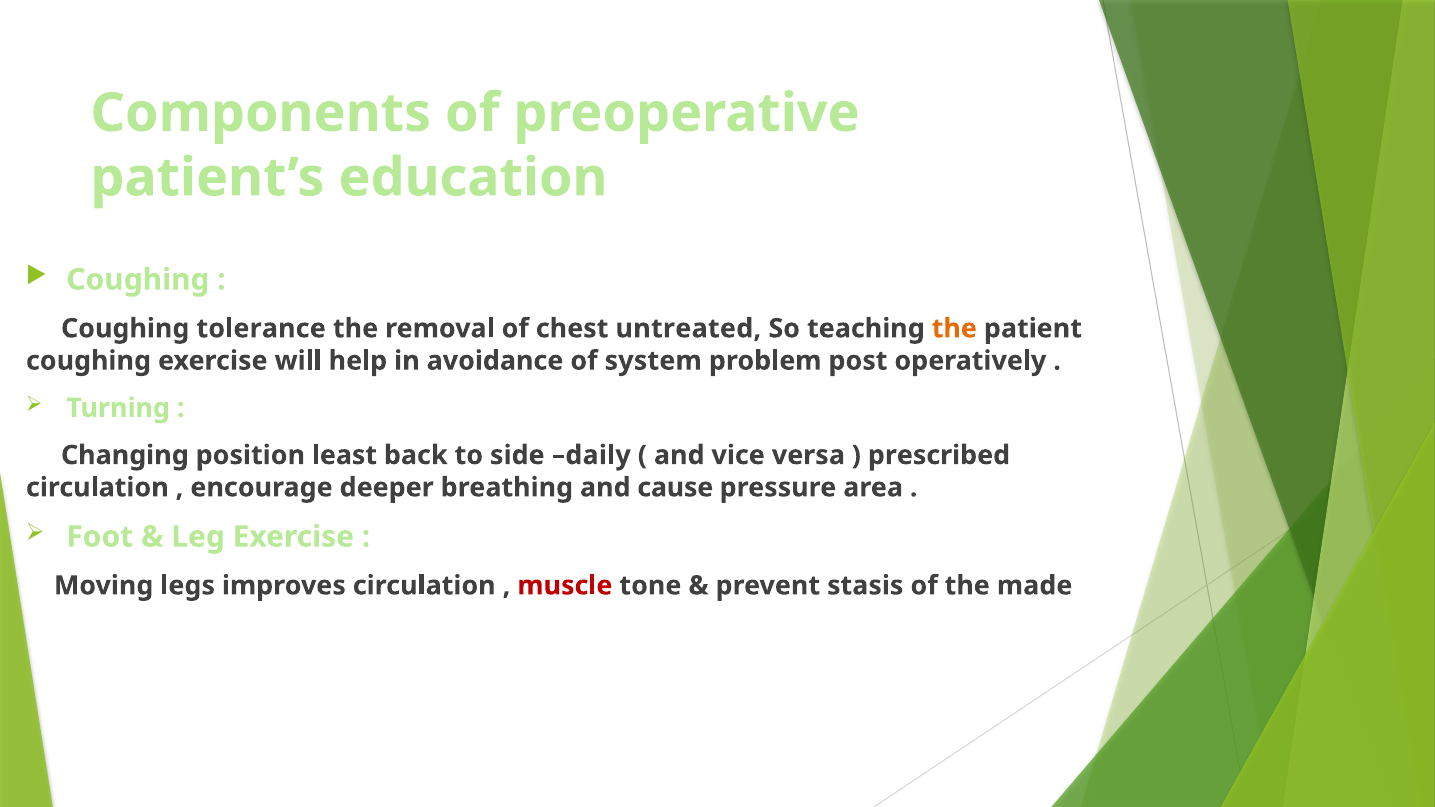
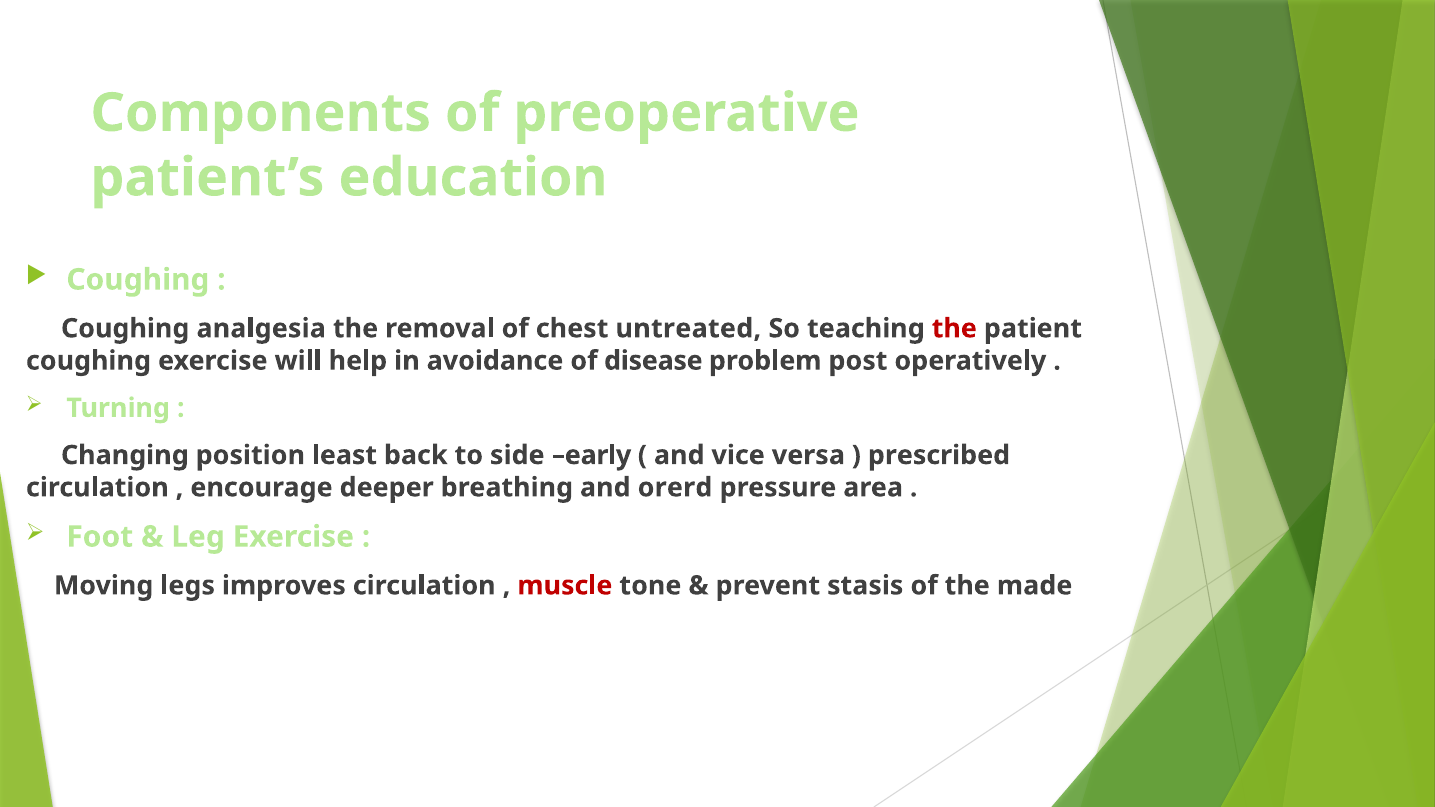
tolerance: tolerance -> analgesia (261, 329)
the colour: orange -> red (954, 329)
system: system -> disease (653, 361)
daily: daily -> early (591, 455)
cause: cause -> orerd (675, 488)
